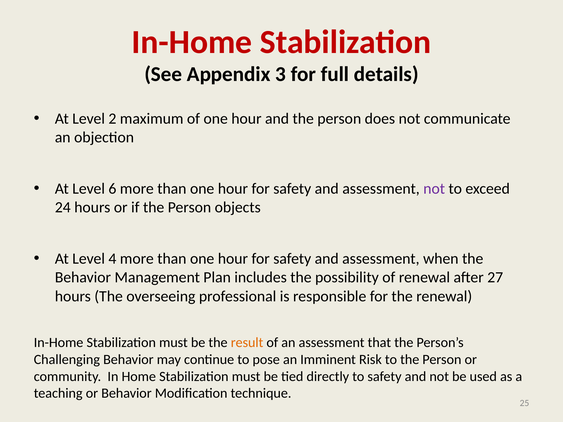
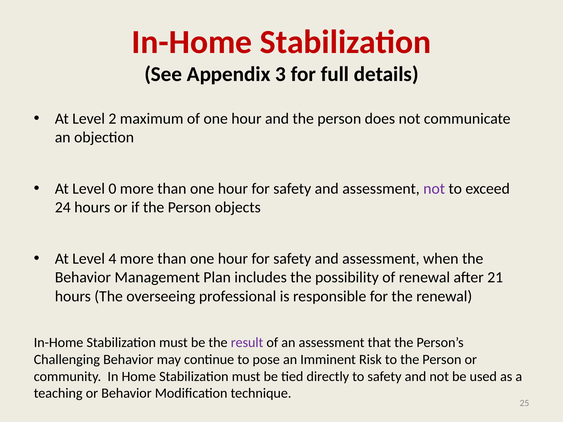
6: 6 -> 0 (112, 189)
27: 27 -> 21 (495, 278)
result colour: orange -> purple (247, 343)
